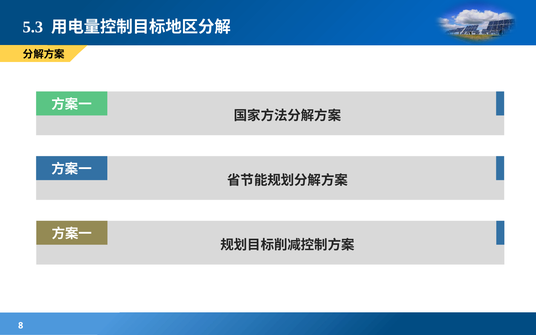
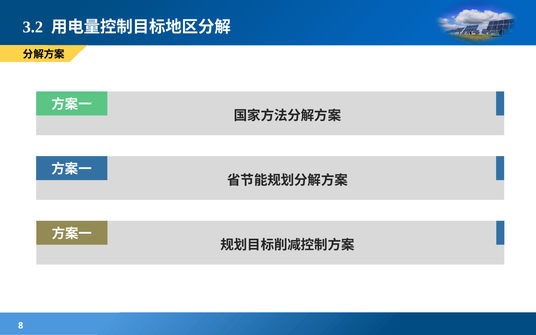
5.3: 5.3 -> 3.2 (33, 27)
